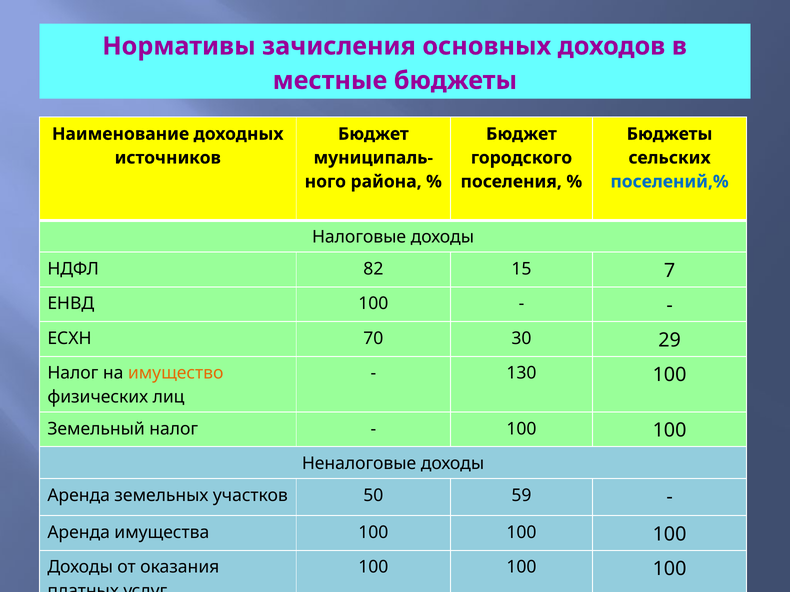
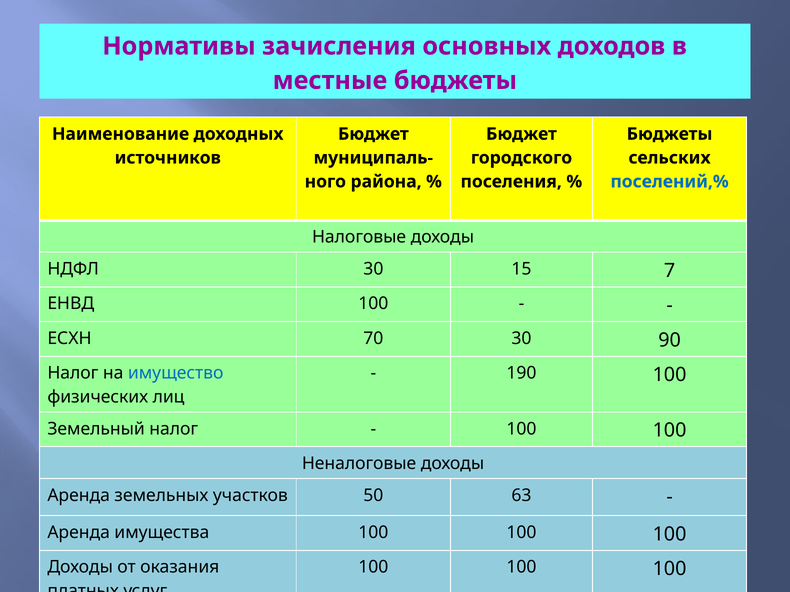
НДФЛ 82: 82 -> 30 (373, 269)
29: 29 -> 90 (670, 340)
имущество colour: orange -> blue (176, 374)
130: 130 -> 190 (521, 374)
59: 59 -> 63 (522, 496)
